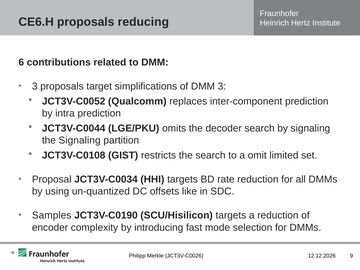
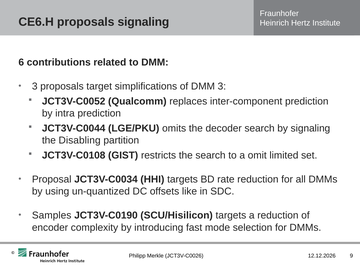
proposals reducing: reducing -> signaling (143, 22)
the Signaling: Signaling -> Disabling (80, 140)
